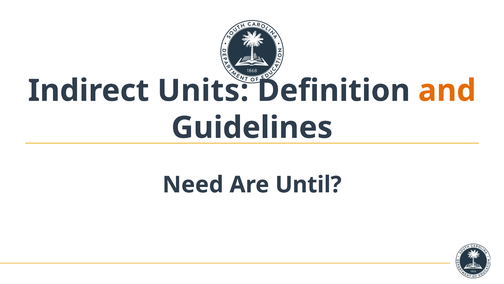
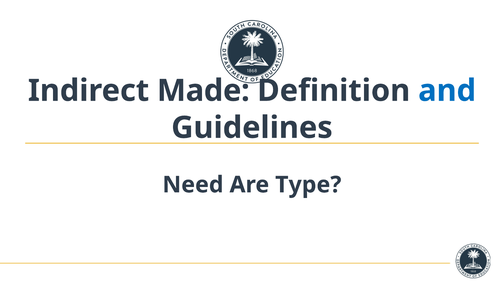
Units: Units -> Made (203, 91)
and colour: orange -> blue (447, 91)
Until: Until -> Type (308, 184)
